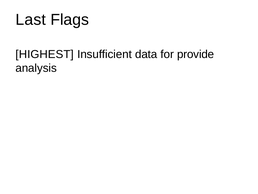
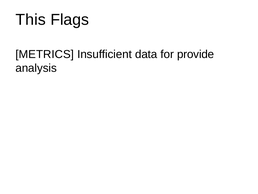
Last: Last -> This (31, 20)
HIGHEST: HIGHEST -> METRICS (45, 54)
